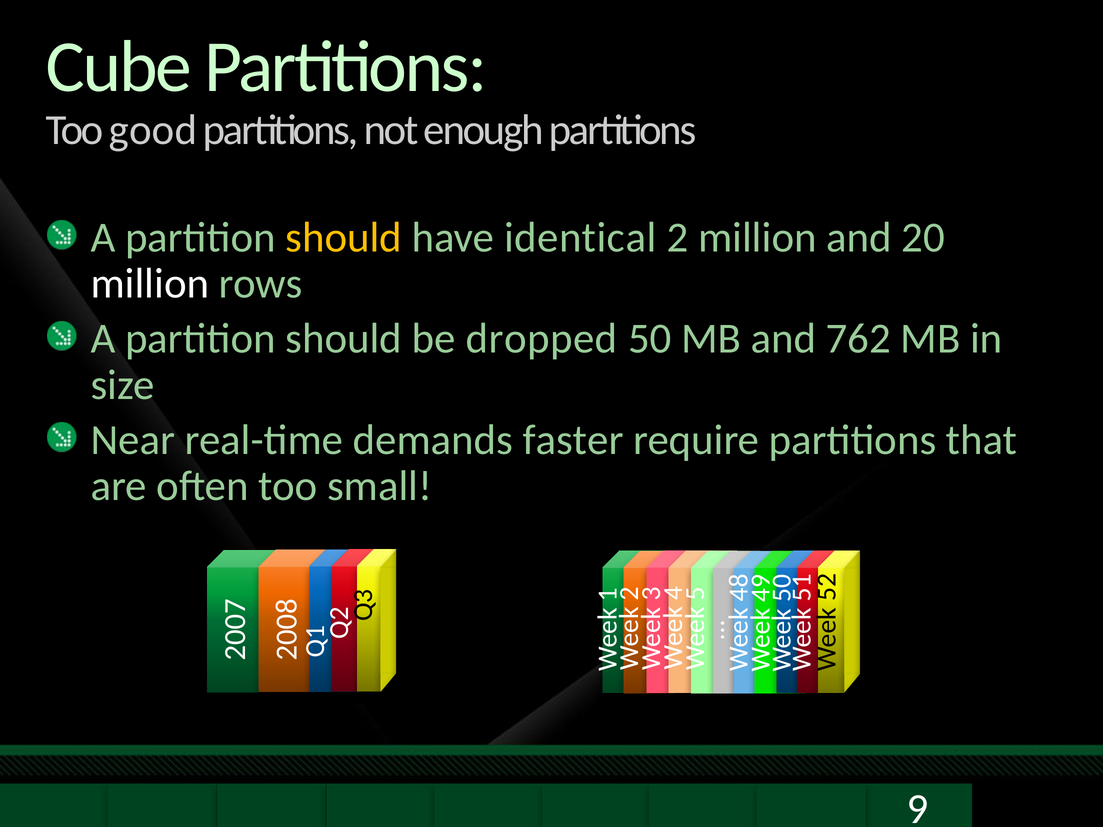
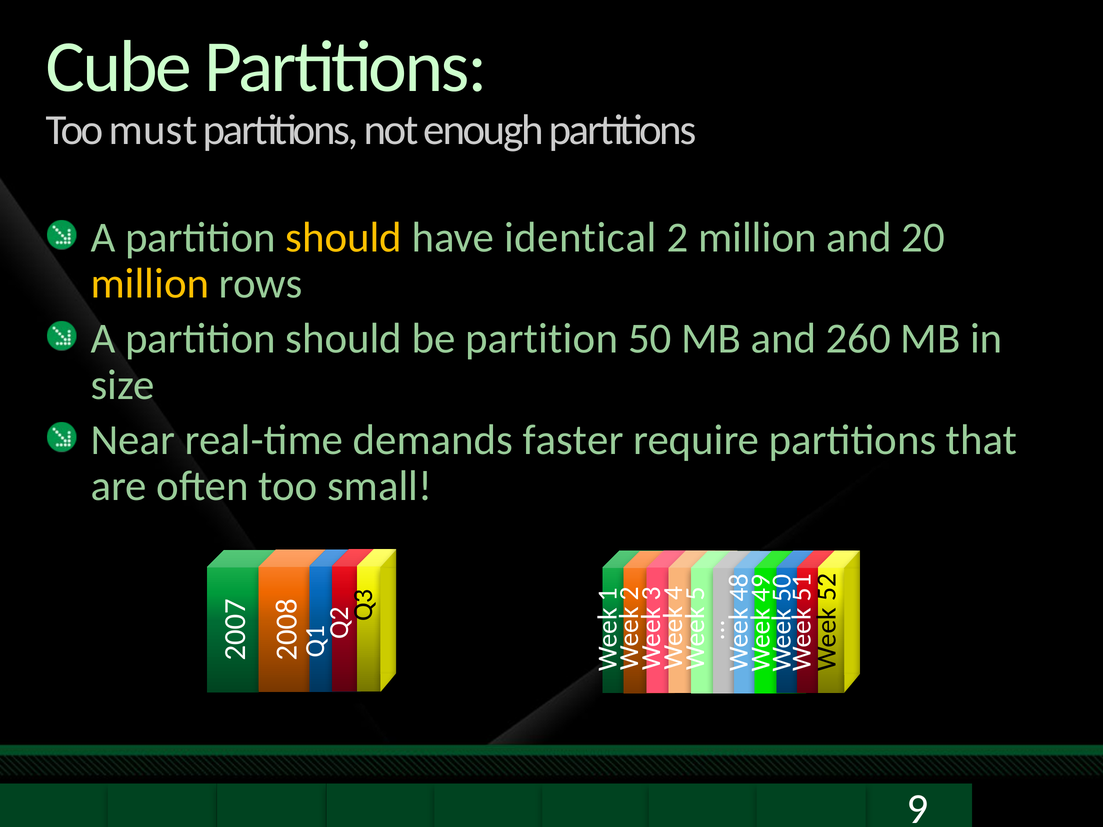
good: good -> must (153, 130)
million colour: white -> yellow (150, 284)
be dropped: dropped -> partition (542, 339)
762: 762 -> 260 (858, 339)
